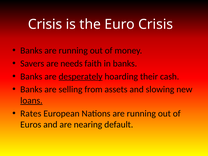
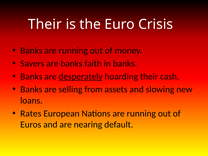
Crisis: Crisis -> Their (45, 24)
are needs: needs -> banks (71, 64)
loans underline: present -> none (31, 101)
